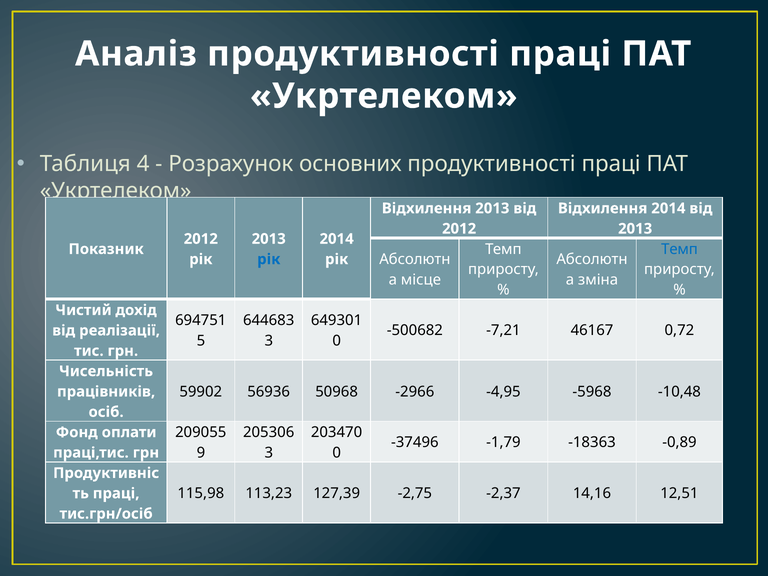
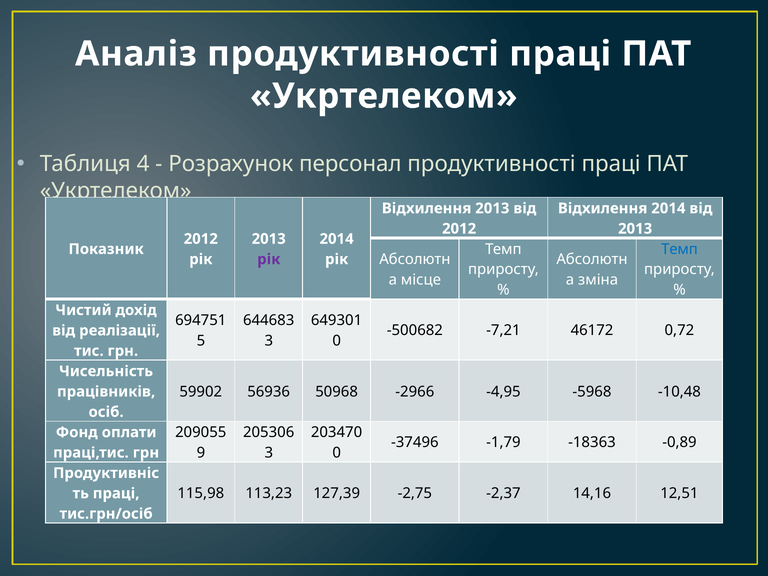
основних: основних -> персонал (350, 164)
рік colour: blue -> purple (269, 259)
46167: 46167 -> 46172 (592, 331)
